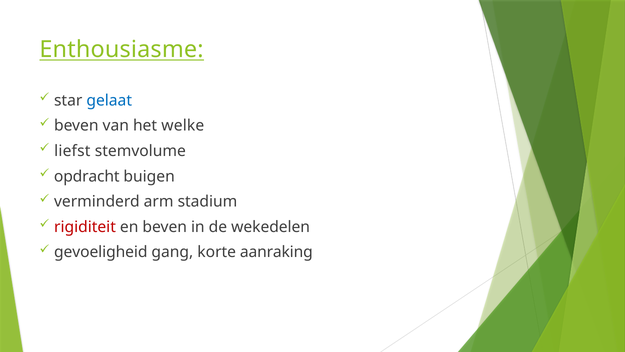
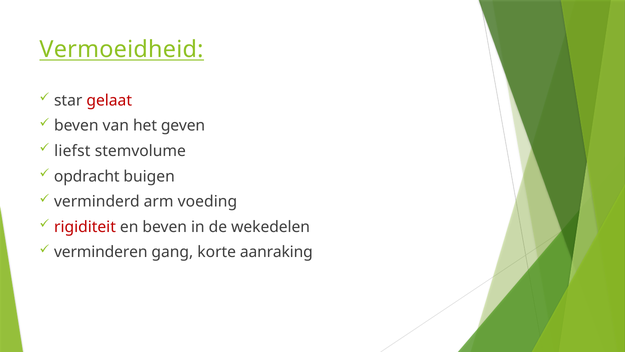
Enthousiasme: Enthousiasme -> Vermoeidheid (121, 49)
gelaat colour: blue -> red (109, 100)
welke: welke -> geven (183, 126)
stadium: stadium -> voeding (207, 201)
gevoeligheid: gevoeligheid -> verminderen (101, 252)
